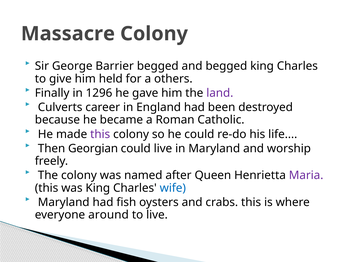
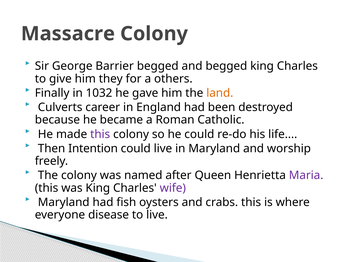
held: held -> they (111, 79)
1296: 1296 -> 1032 (99, 93)
land colour: purple -> orange (220, 93)
Georgian: Georgian -> Intention (93, 148)
wife colour: blue -> purple (173, 188)
around: around -> disease (109, 215)
